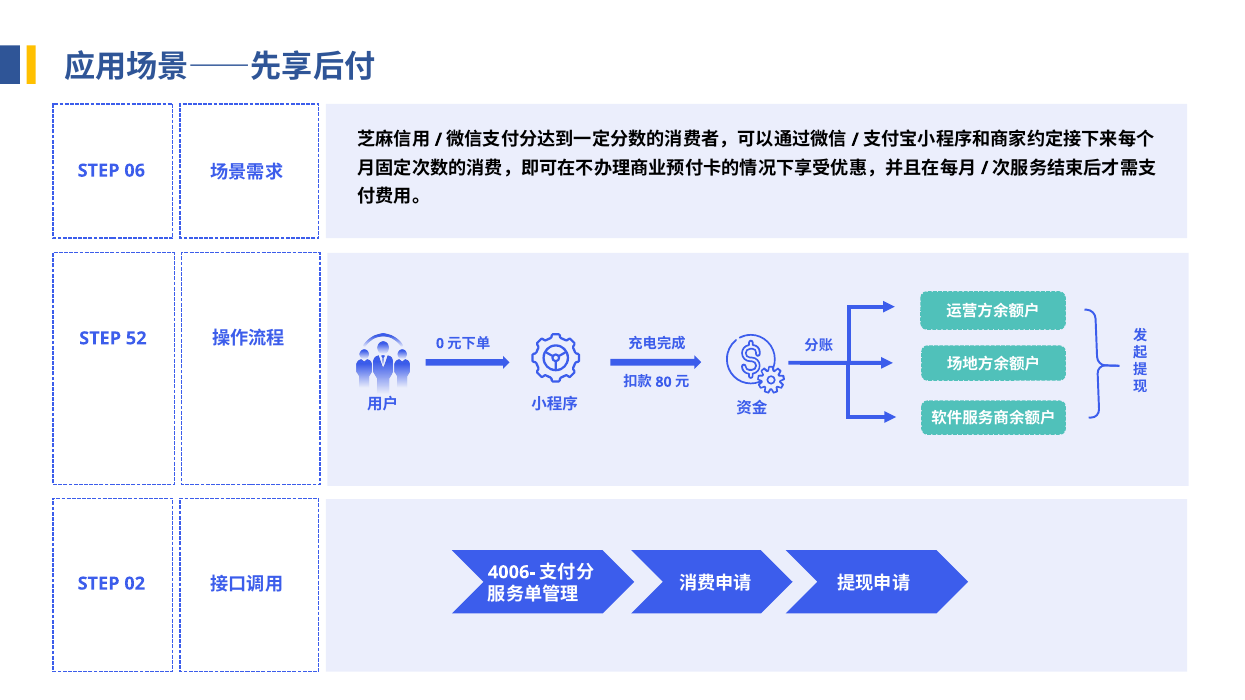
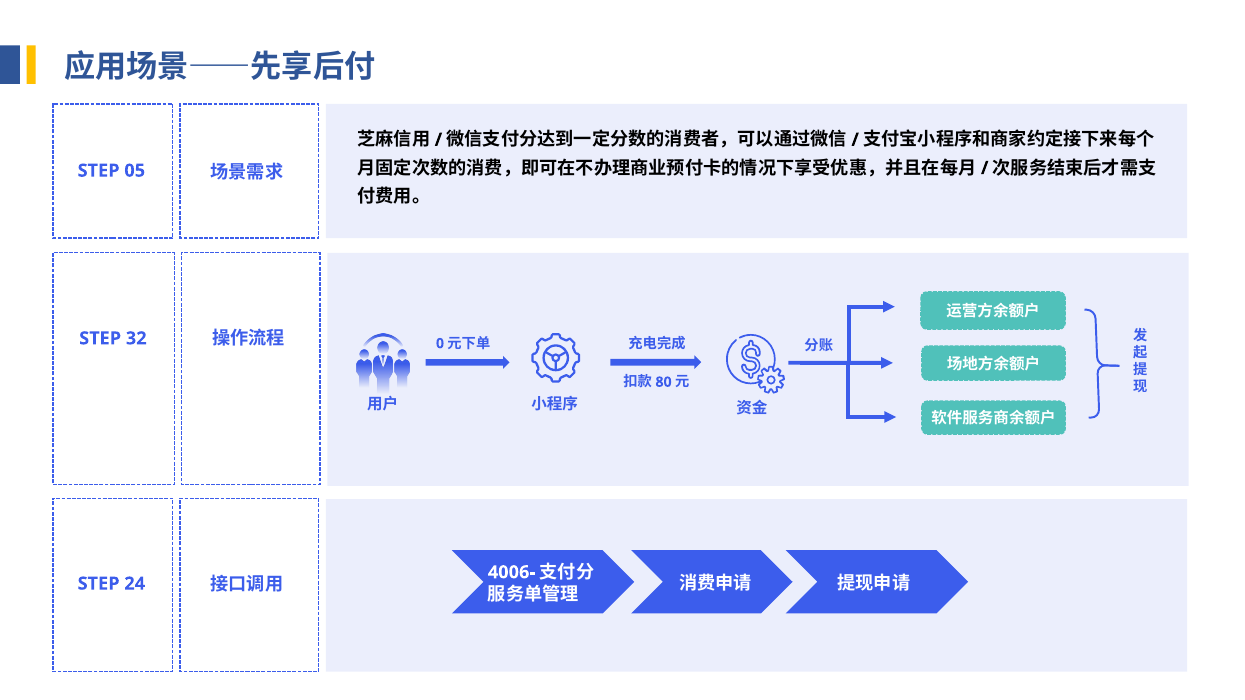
06: 06 -> 05 (135, 171)
52: 52 -> 32 (136, 339)
02: 02 -> 24 (135, 584)
